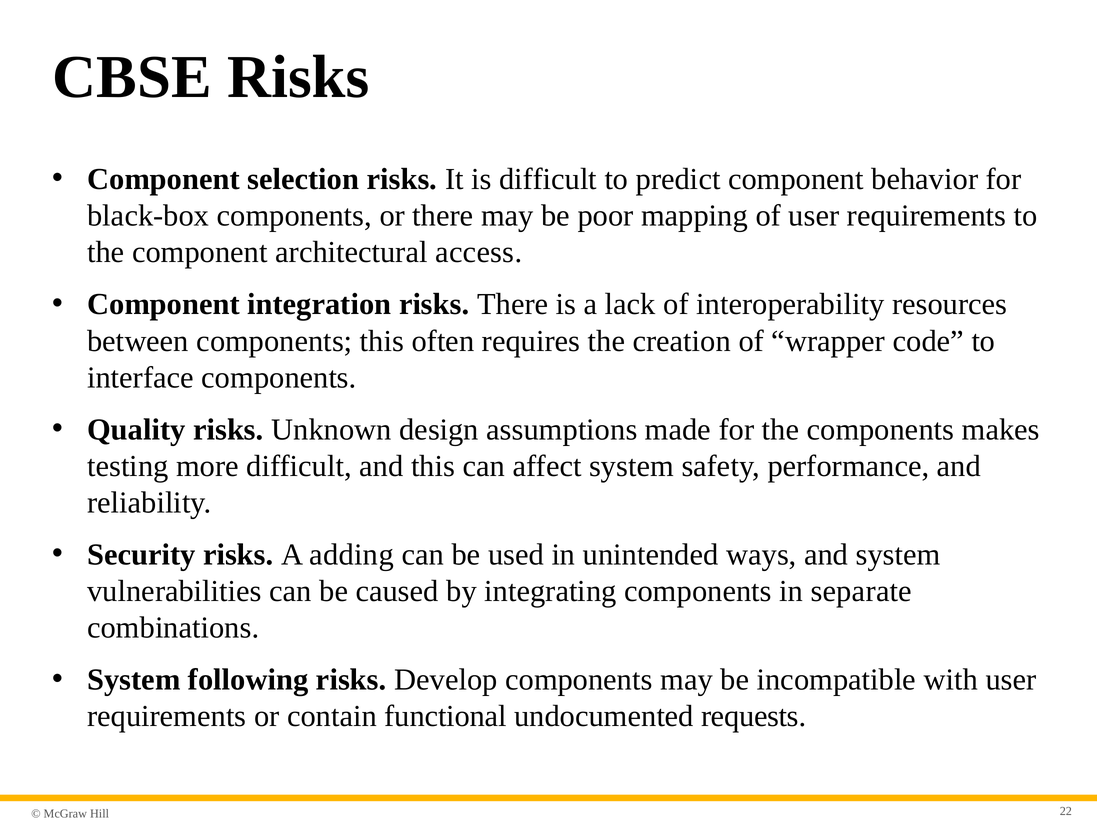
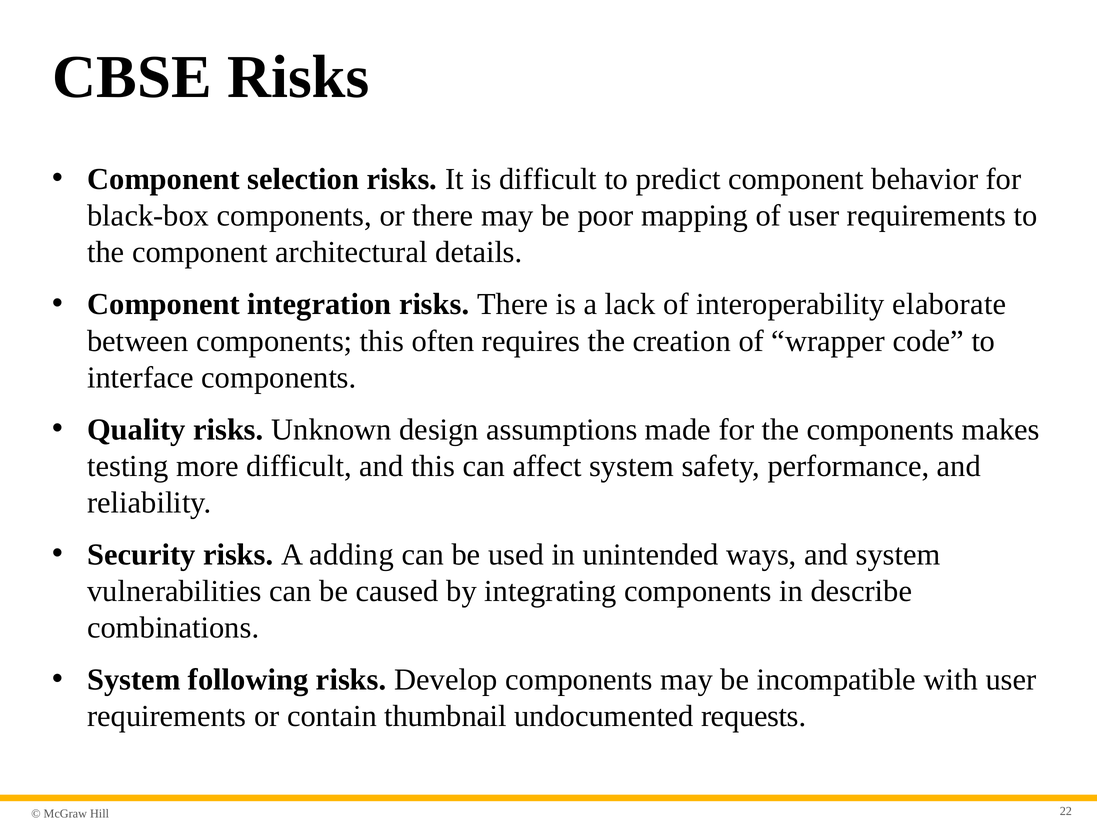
access: access -> details (479, 252)
resources: resources -> elaborate (949, 304)
separate: separate -> describe (861, 591)
functional: functional -> thumbnail (446, 716)
